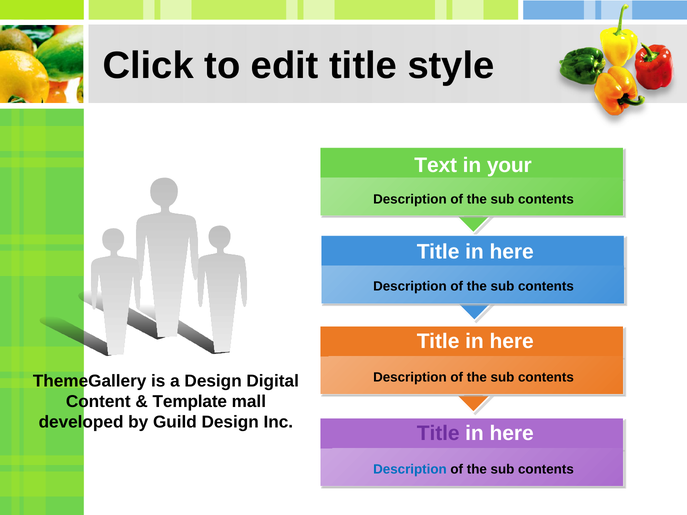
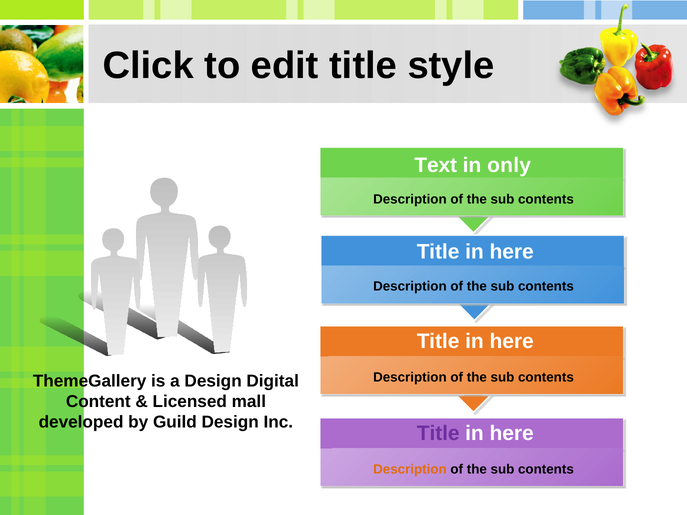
your: your -> only (509, 165)
Template: Template -> Licensed (190, 402)
Description colour: blue -> orange (410, 469)
